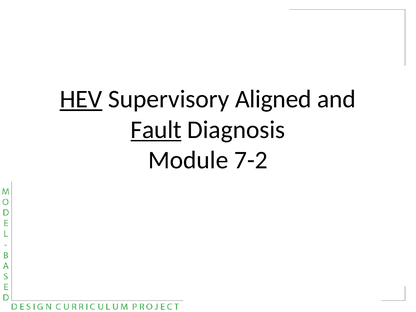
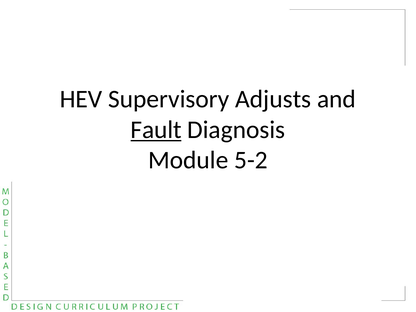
HEV underline: present -> none (81, 99)
Aligned: Aligned -> Adjusts (273, 99)
7-2: 7-2 -> 5-2 (251, 160)
